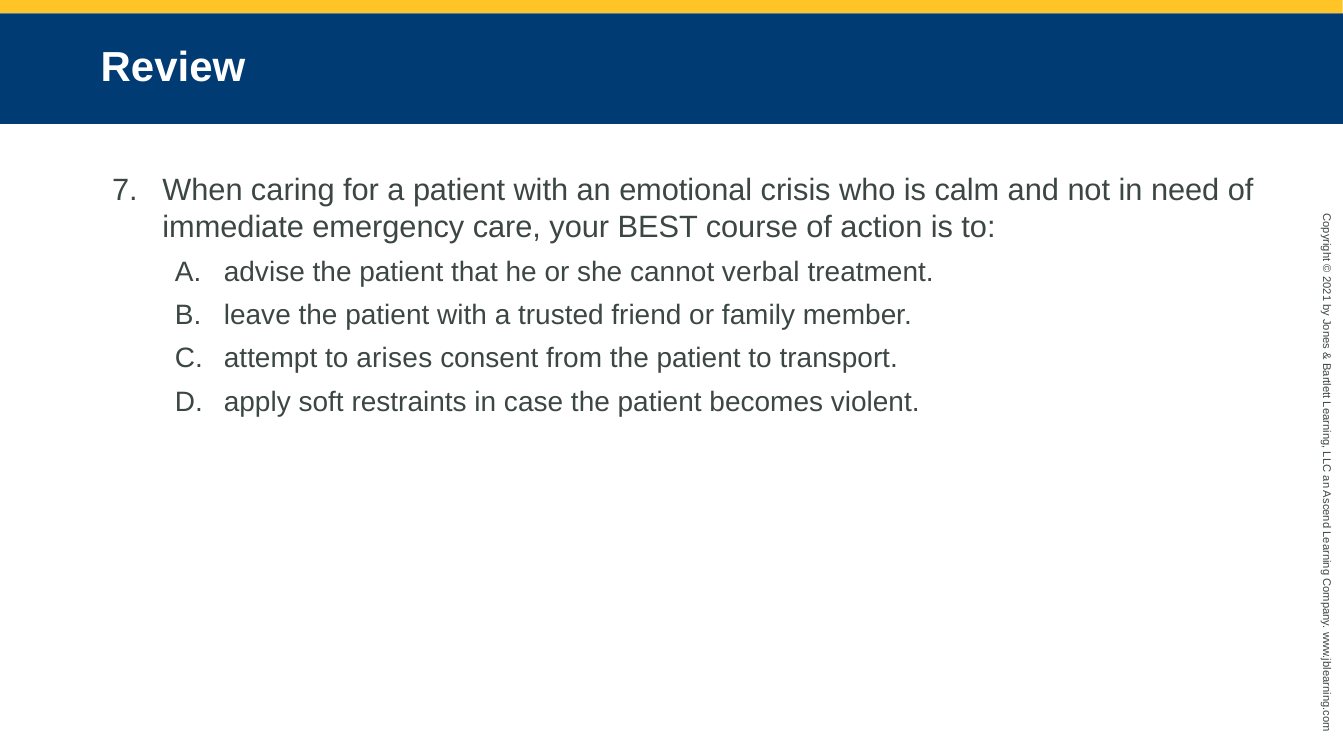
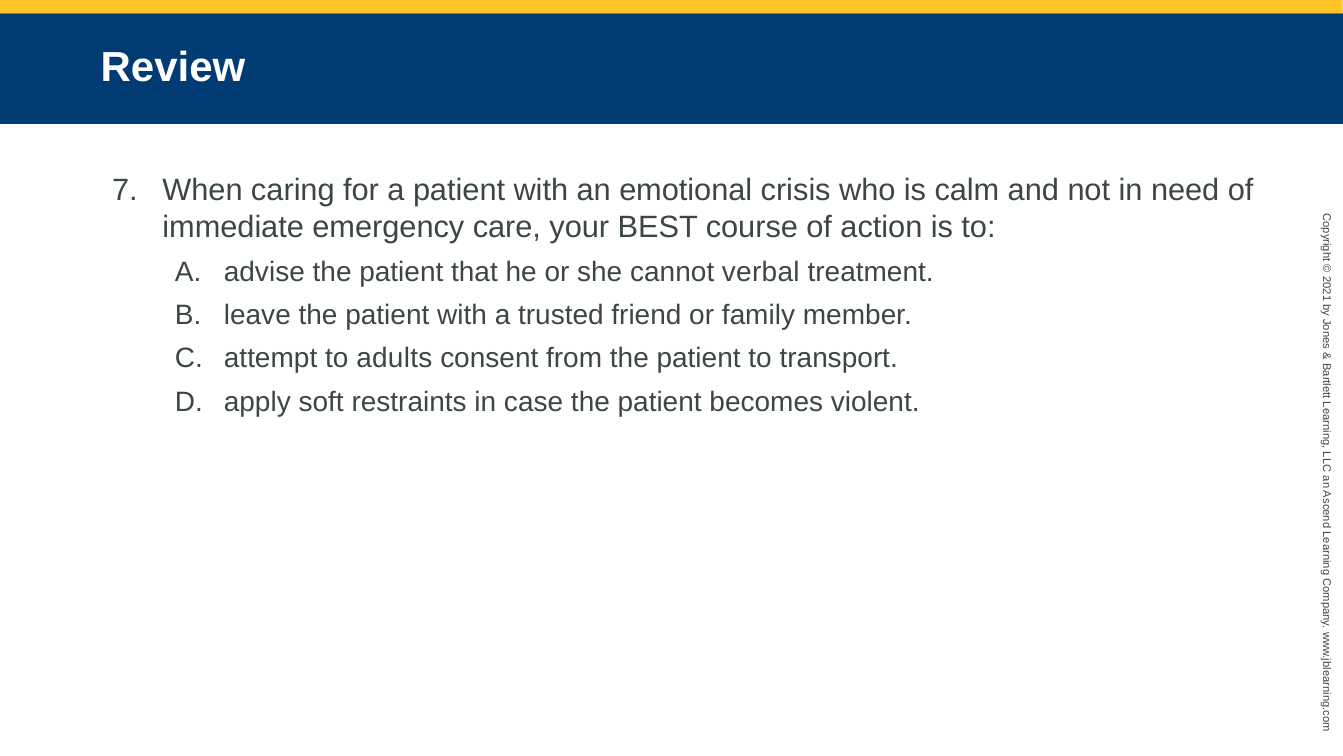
arises: arises -> adults (394, 358)
